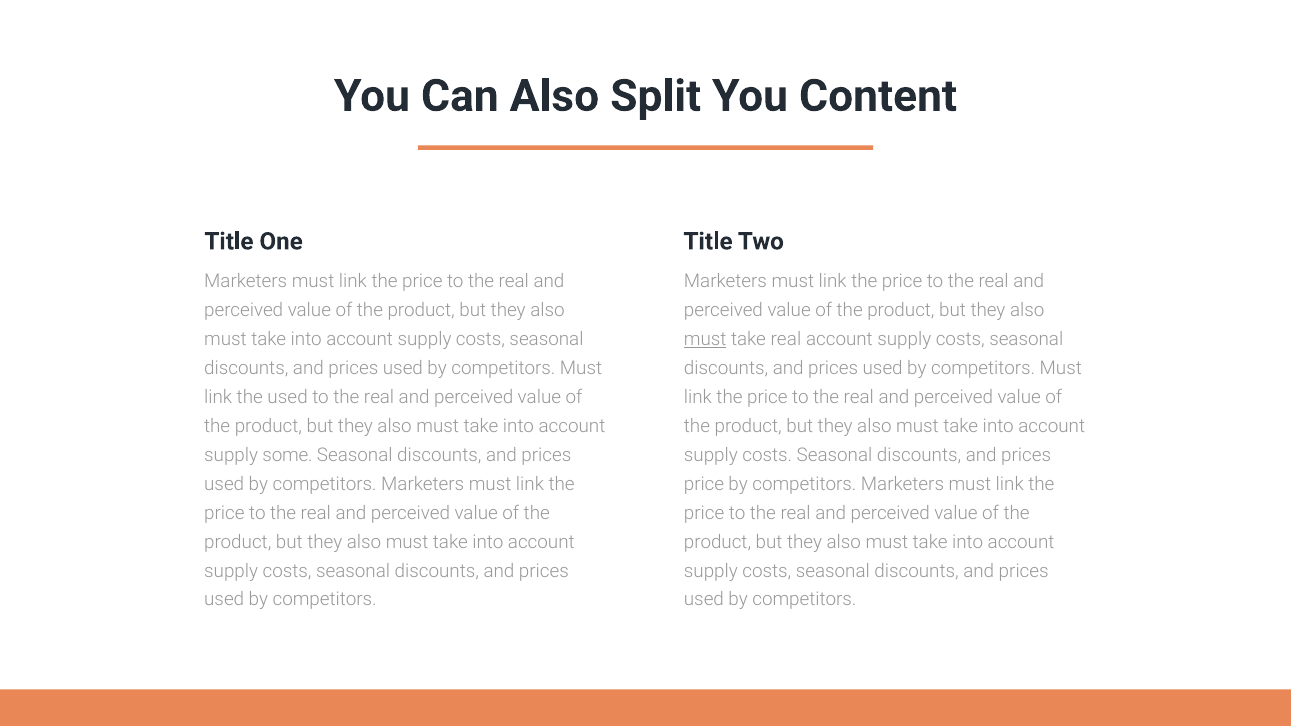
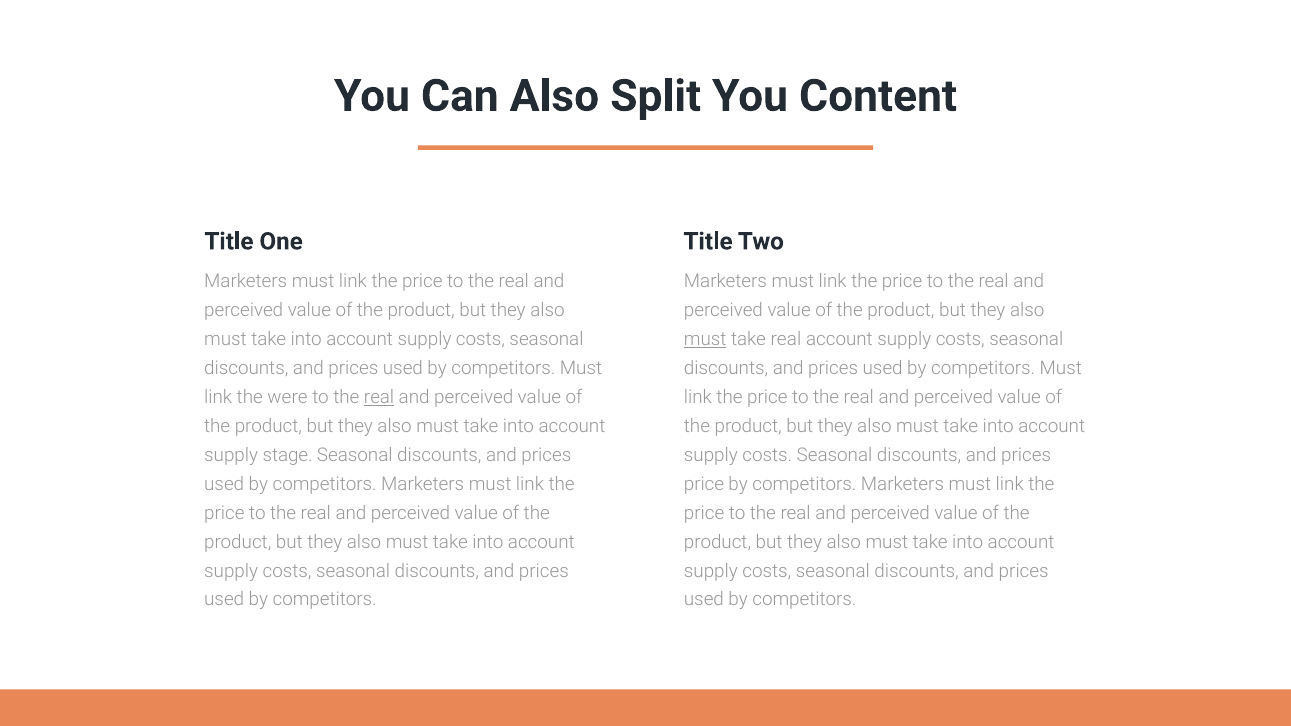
the used: used -> were (288, 398)
real underline: none -> present (379, 398)
some: some -> stage (288, 455)
